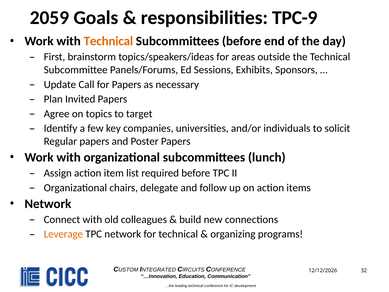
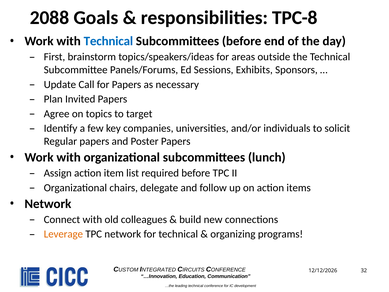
2059: 2059 -> 2088 (49, 18)
TPC-9: TPC-9 -> TPC-8 (295, 18)
Technical colour: orange -> blue (108, 41)
